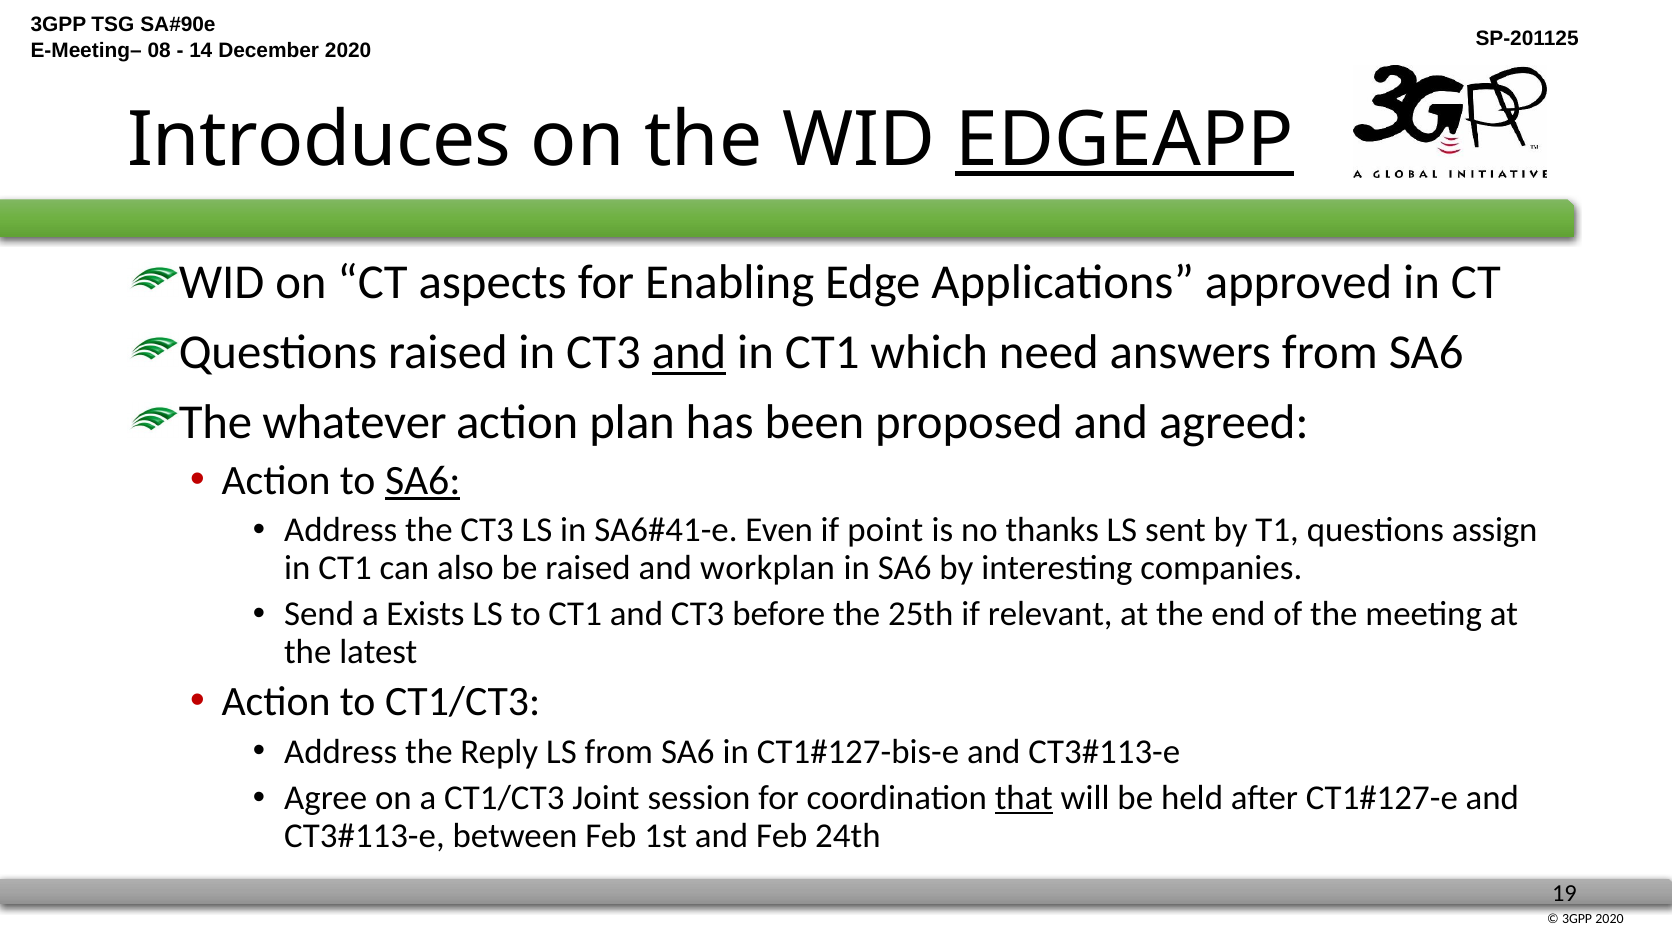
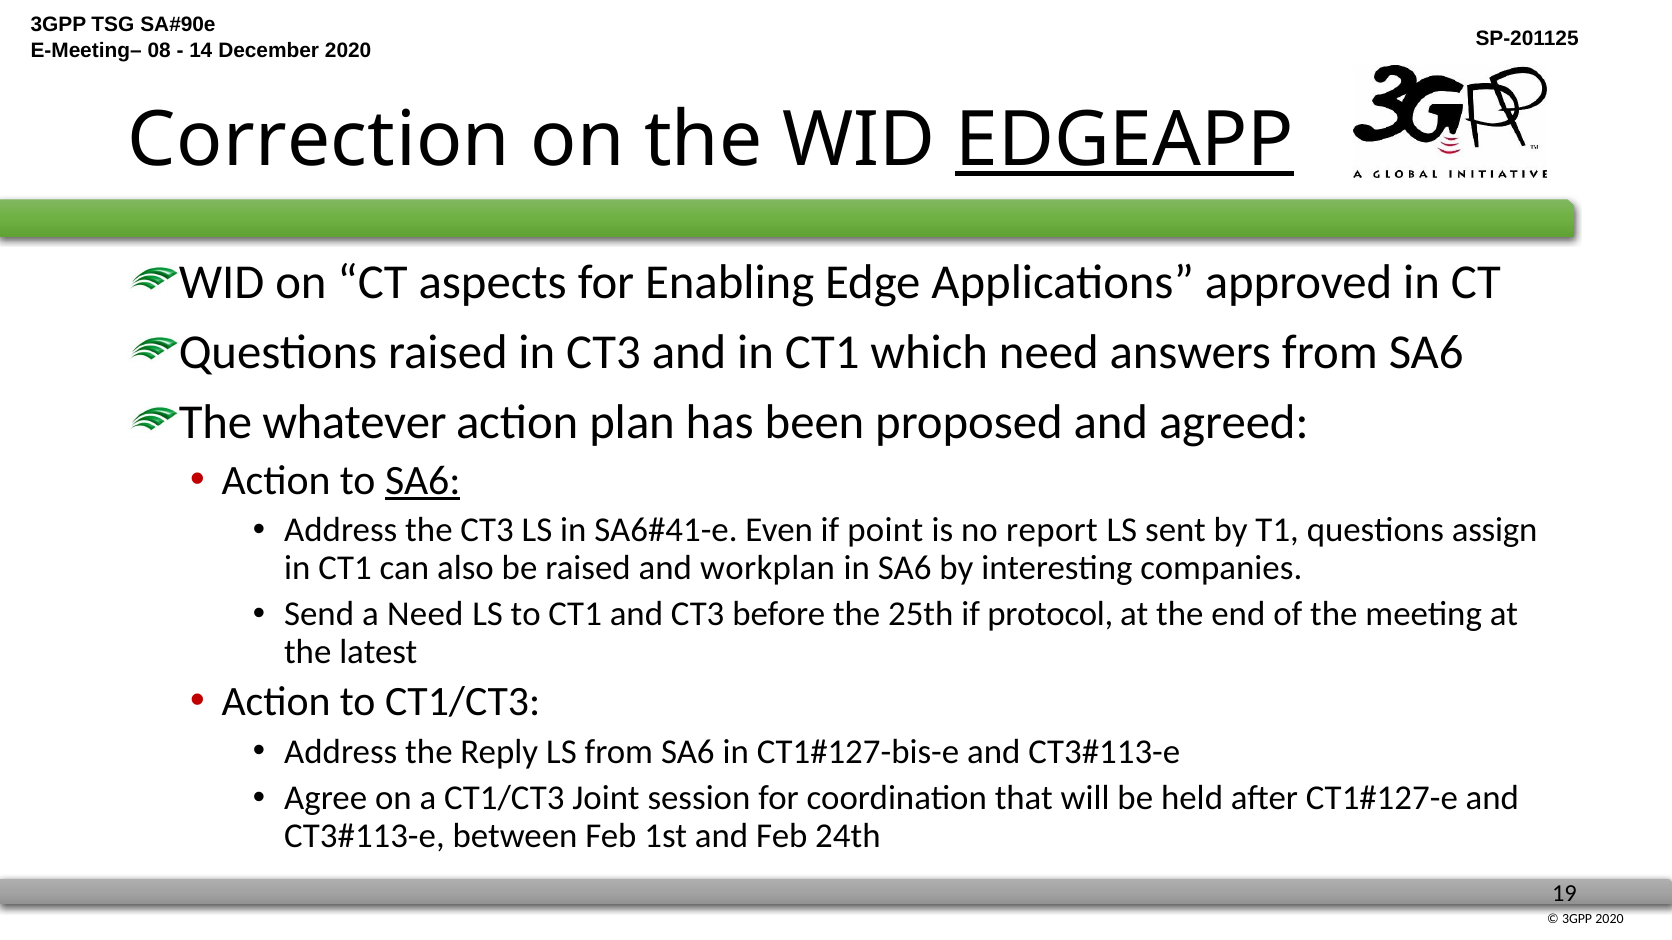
Introduces: Introduces -> Correction (319, 140)
and underline: present -> none (689, 353)
thanks: thanks -> report (1052, 531)
a Exists: Exists -> Need (425, 615)
relevant: relevant -> protocol (1050, 615)
that underline: present -> none (1024, 799)
